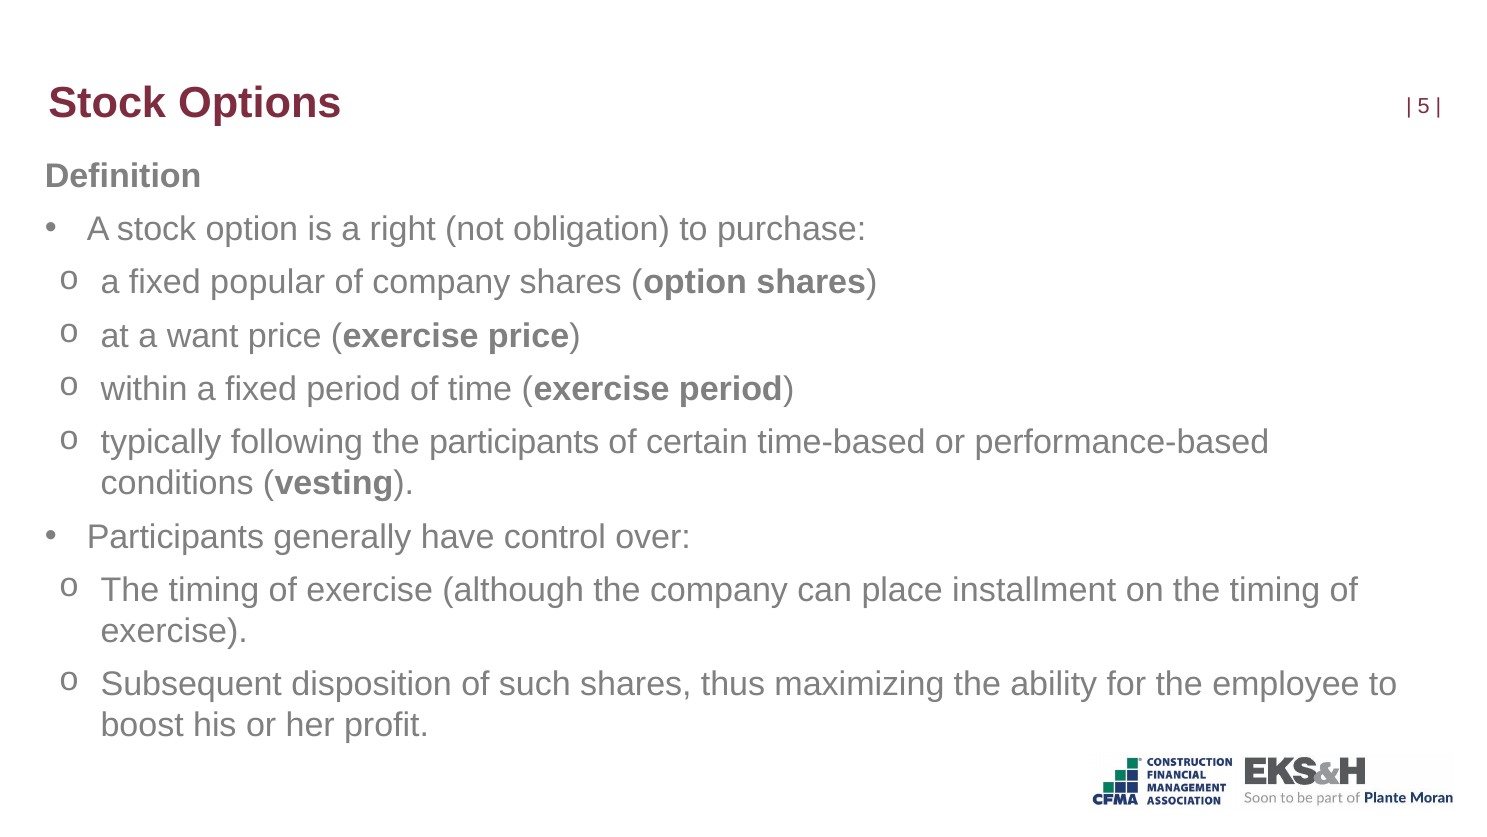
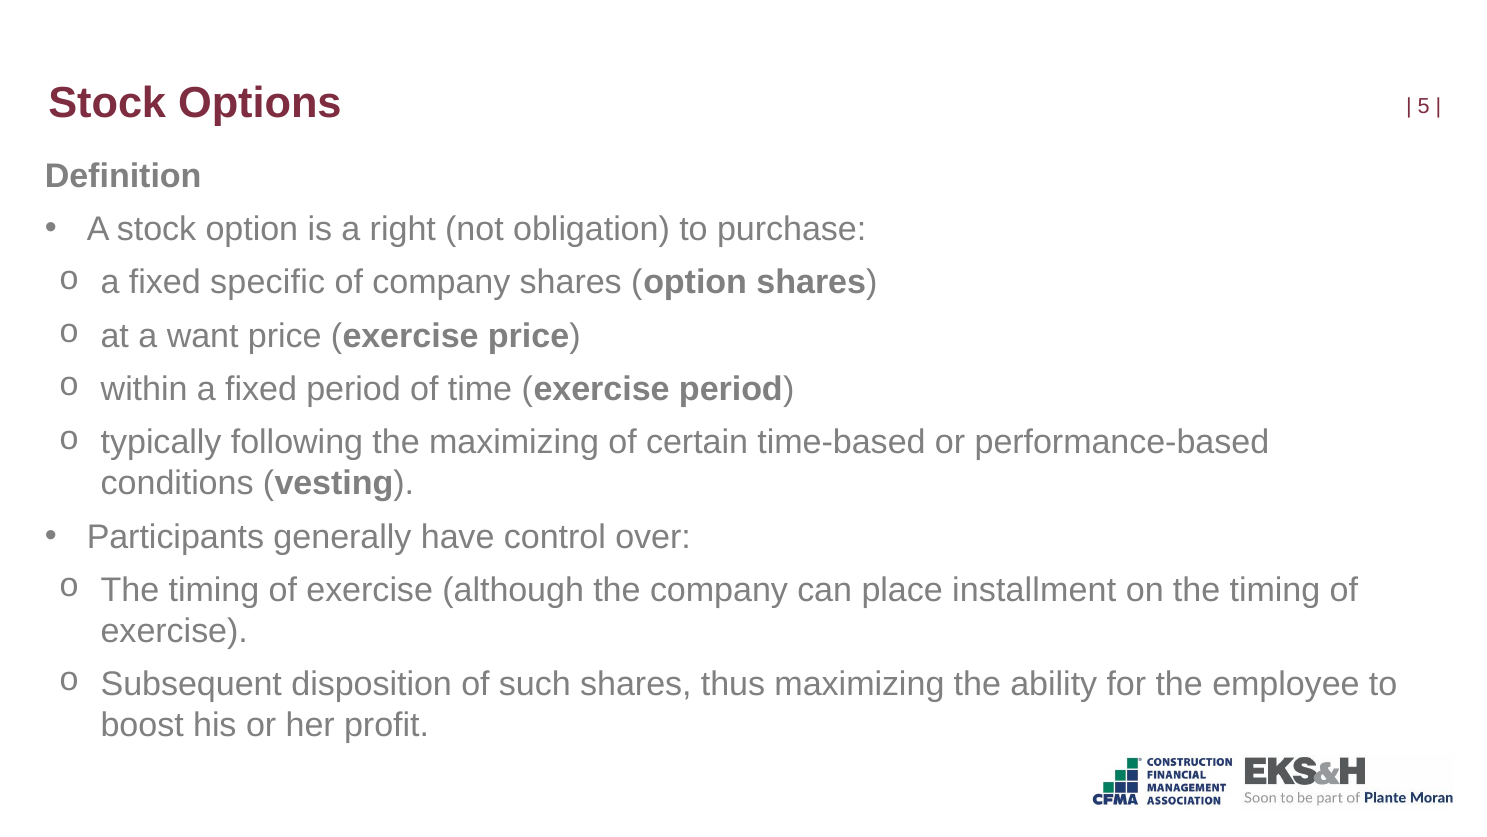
popular: popular -> specific (268, 283)
the participants: participants -> maximizing (514, 442)
